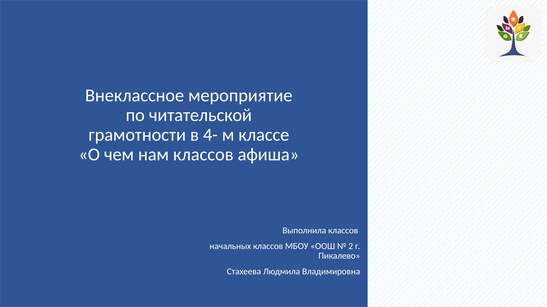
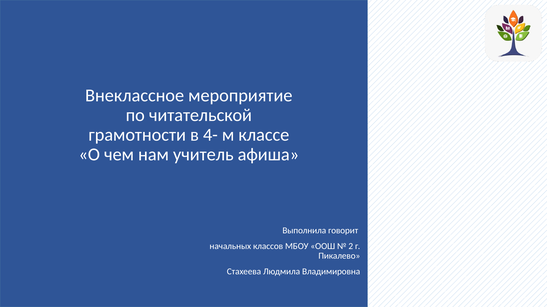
нам классов: классов -> учитель (203, 155)
Выполнила классов: классов -> говорит (343, 231)
